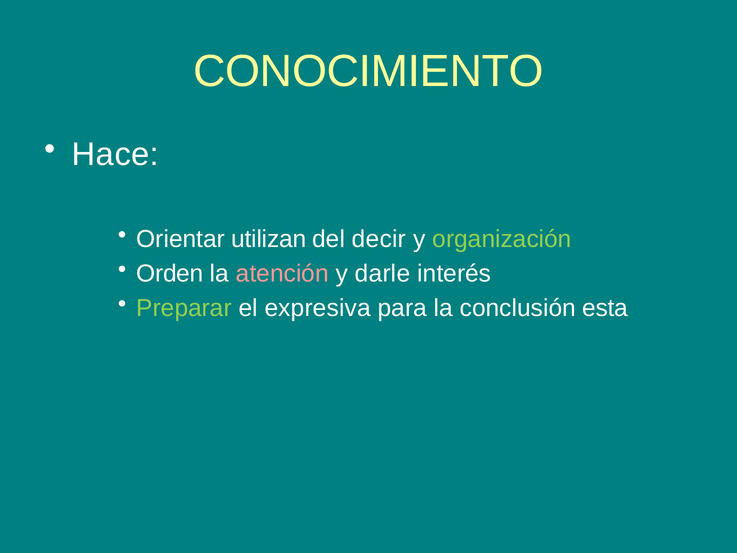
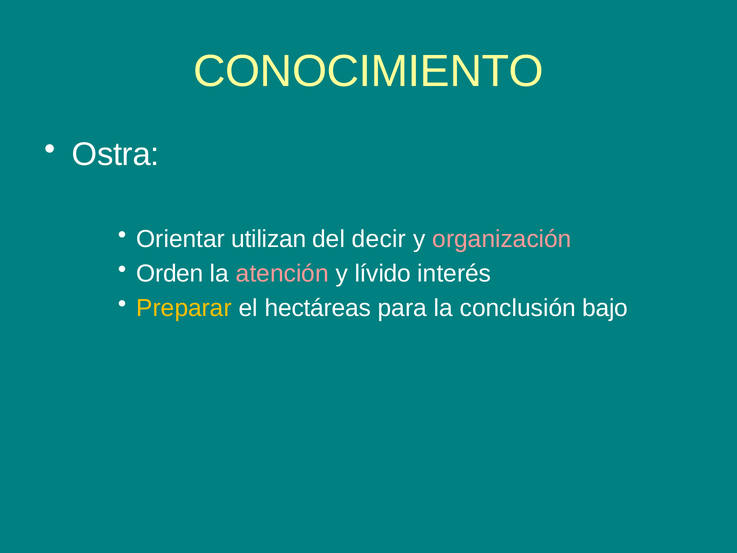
Hace: Hace -> Ostra (116, 155)
organización colour: light green -> pink (502, 239)
darle: darle -> lívido (383, 274)
Preparar colour: light green -> yellow (184, 308)
expresiva: expresiva -> hectáreas (318, 308)
esta: esta -> bajo (605, 308)
